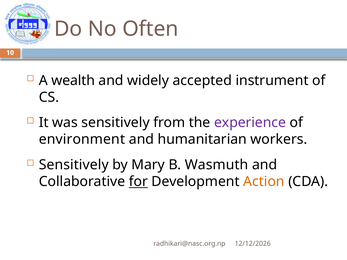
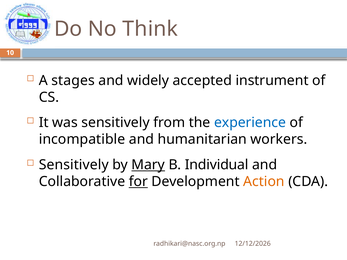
Often: Often -> Think (150, 29)
wealth: wealth -> stages (73, 80)
experience colour: purple -> blue (250, 123)
environment: environment -> incompatible (82, 140)
Mary underline: none -> present (148, 165)
Wasmuth: Wasmuth -> Individual (217, 165)
